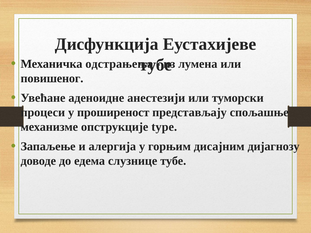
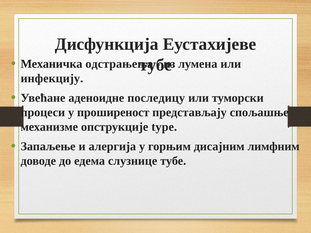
повишеног: повишеног -> инфекцију (52, 79)
анестезији: анестезији -> последицу (156, 98)
дијагнозу: дијагнозу -> лимфним (274, 147)
